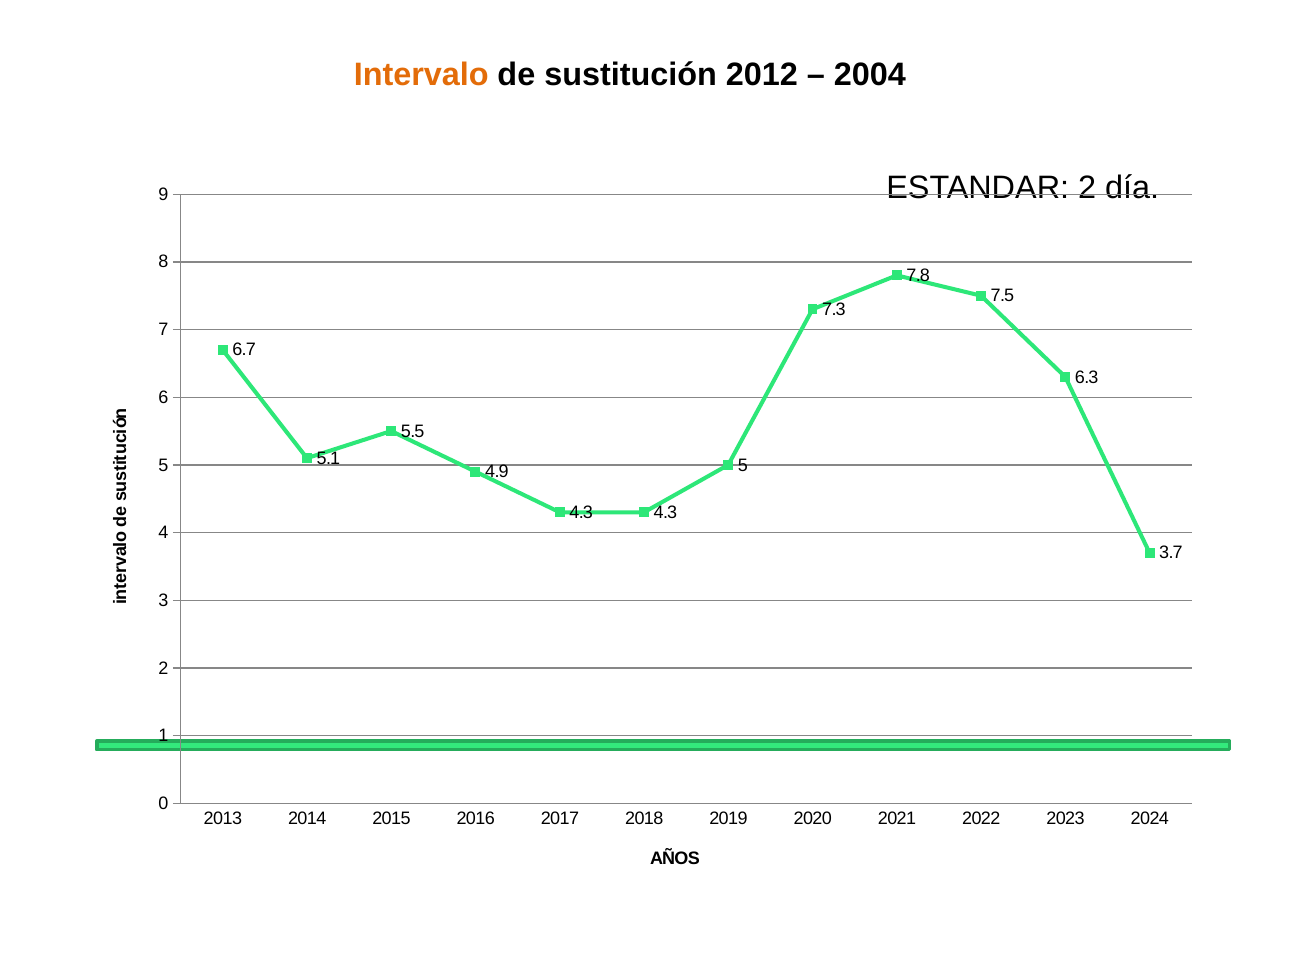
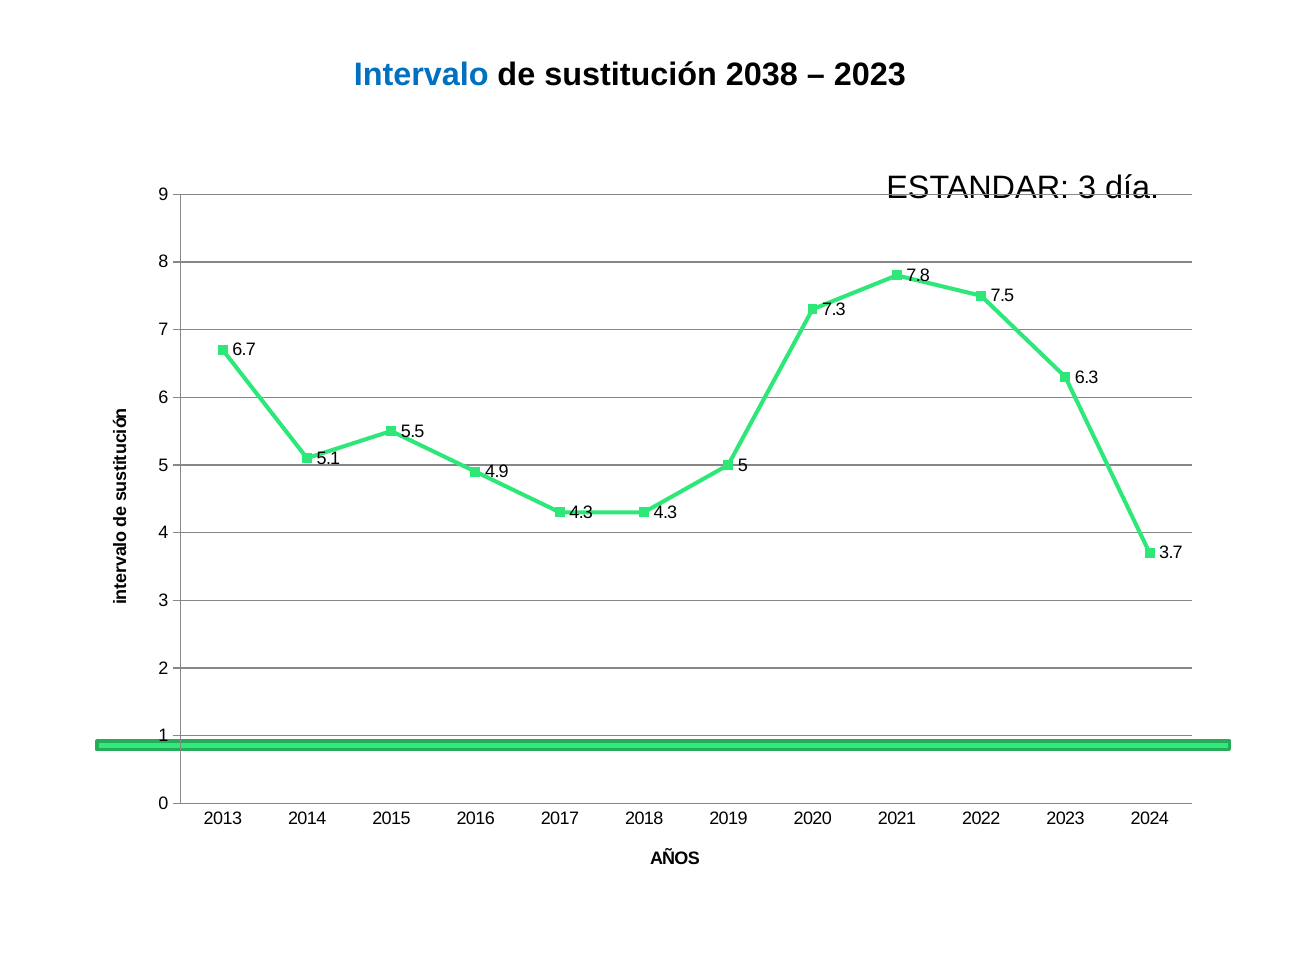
Intervalo colour: orange -> blue (421, 75)
2012: 2012 -> 2038 (762, 75)
2004: 2004 -> 2023 (870, 75)
ESTANDAR 2: 2 -> 3 (1087, 188)
